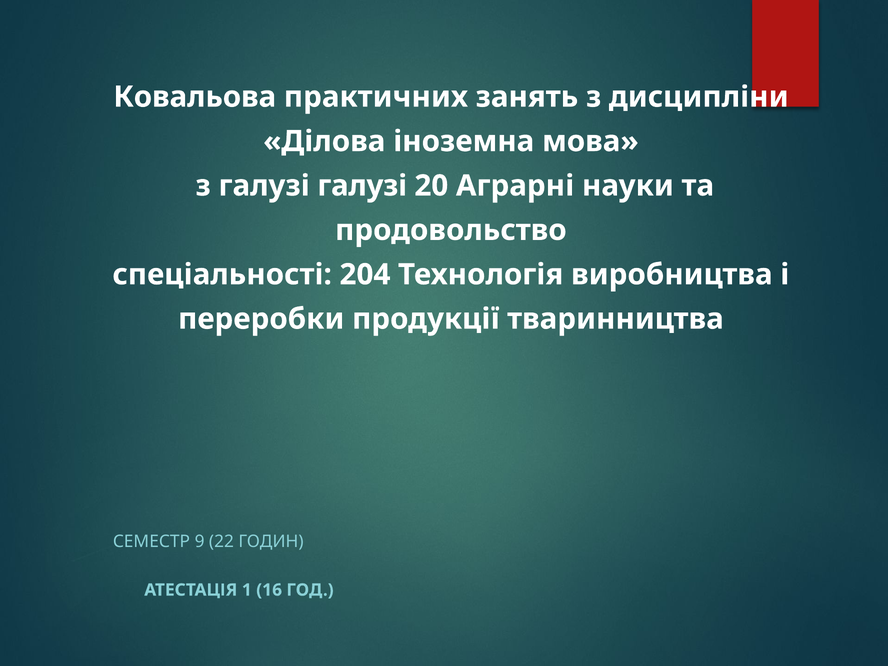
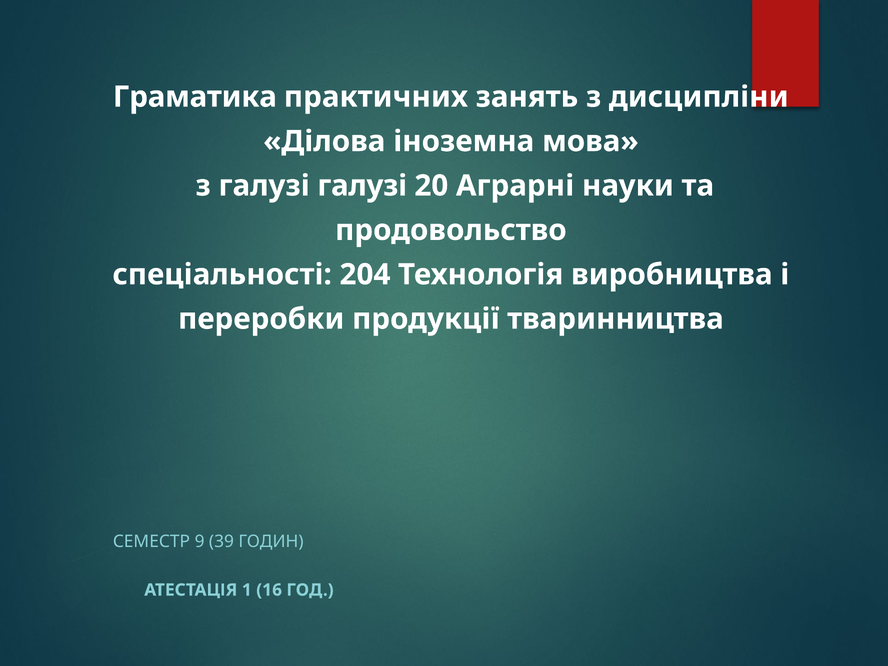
Ковальова: Ковальова -> Граматика (195, 97)
22: 22 -> 39 (221, 542)
